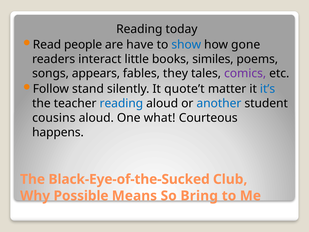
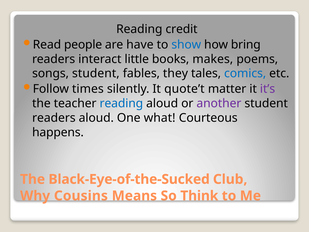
today: today -> credit (182, 29)
gone: gone -> bring (246, 45)
similes: similes -> makes (213, 59)
songs appears: appears -> student (96, 73)
comics colour: purple -> blue (245, 73)
stand: stand -> times (88, 89)
it’s colour: blue -> purple (268, 89)
another colour: blue -> purple (219, 103)
cousins: cousins -> readers (54, 118)
Possible: Possible -> Cousins (81, 196)
Bring: Bring -> Think (199, 196)
